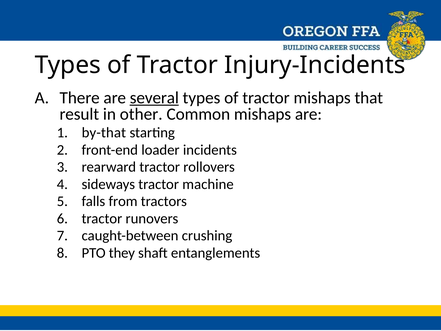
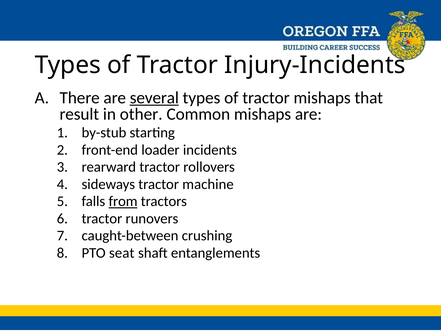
by-that: by-that -> by-stub (104, 133)
from underline: none -> present (123, 201)
they: they -> seat (122, 253)
